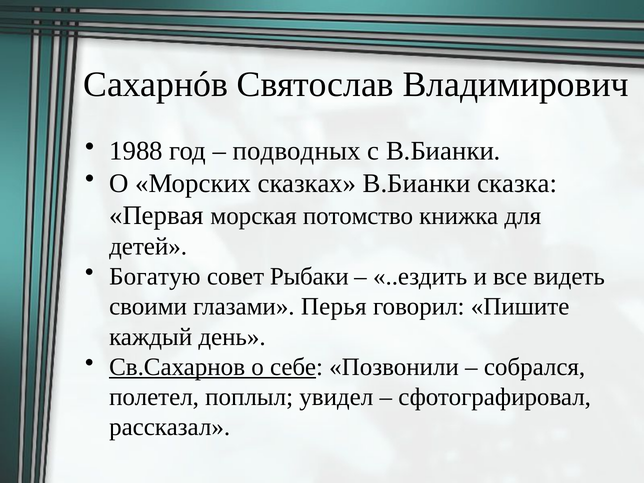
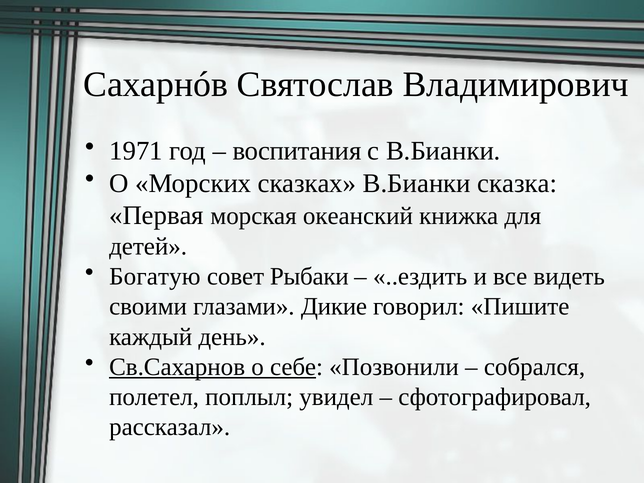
1988: 1988 -> 1971 (136, 151)
подводных: подводных -> воспитания (297, 151)
потомство: потомство -> океанский (358, 216)
Перья: Перья -> Дикие (334, 307)
